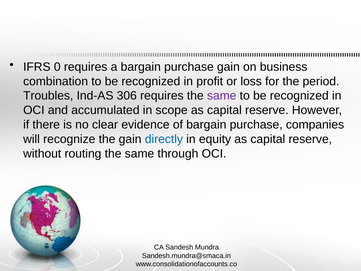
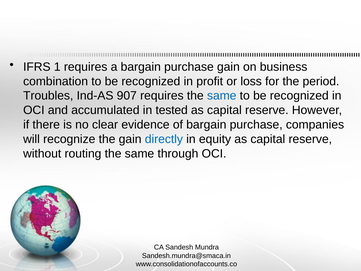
0: 0 -> 1 (57, 67)
306: 306 -> 907 (127, 96)
same colour: purple -> blue (222, 96)
scope: scope -> tested (172, 110)
